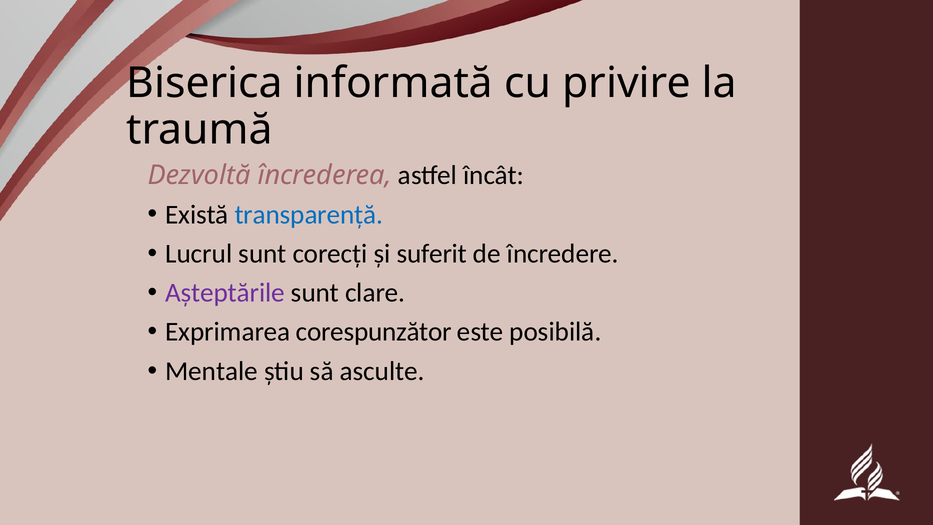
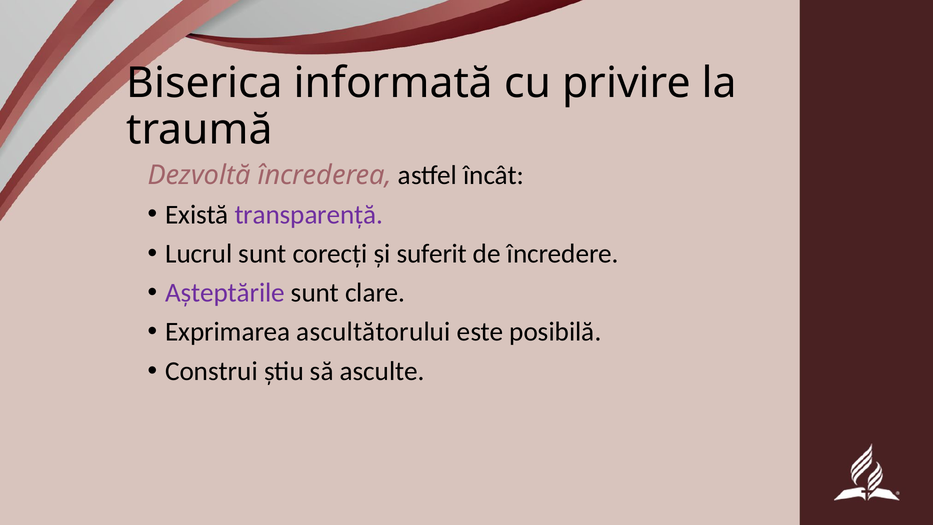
transparență colour: blue -> purple (309, 214)
corespunzător: corespunzător -> ascultătorului (374, 332)
Mentale: Mentale -> Construi (211, 371)
